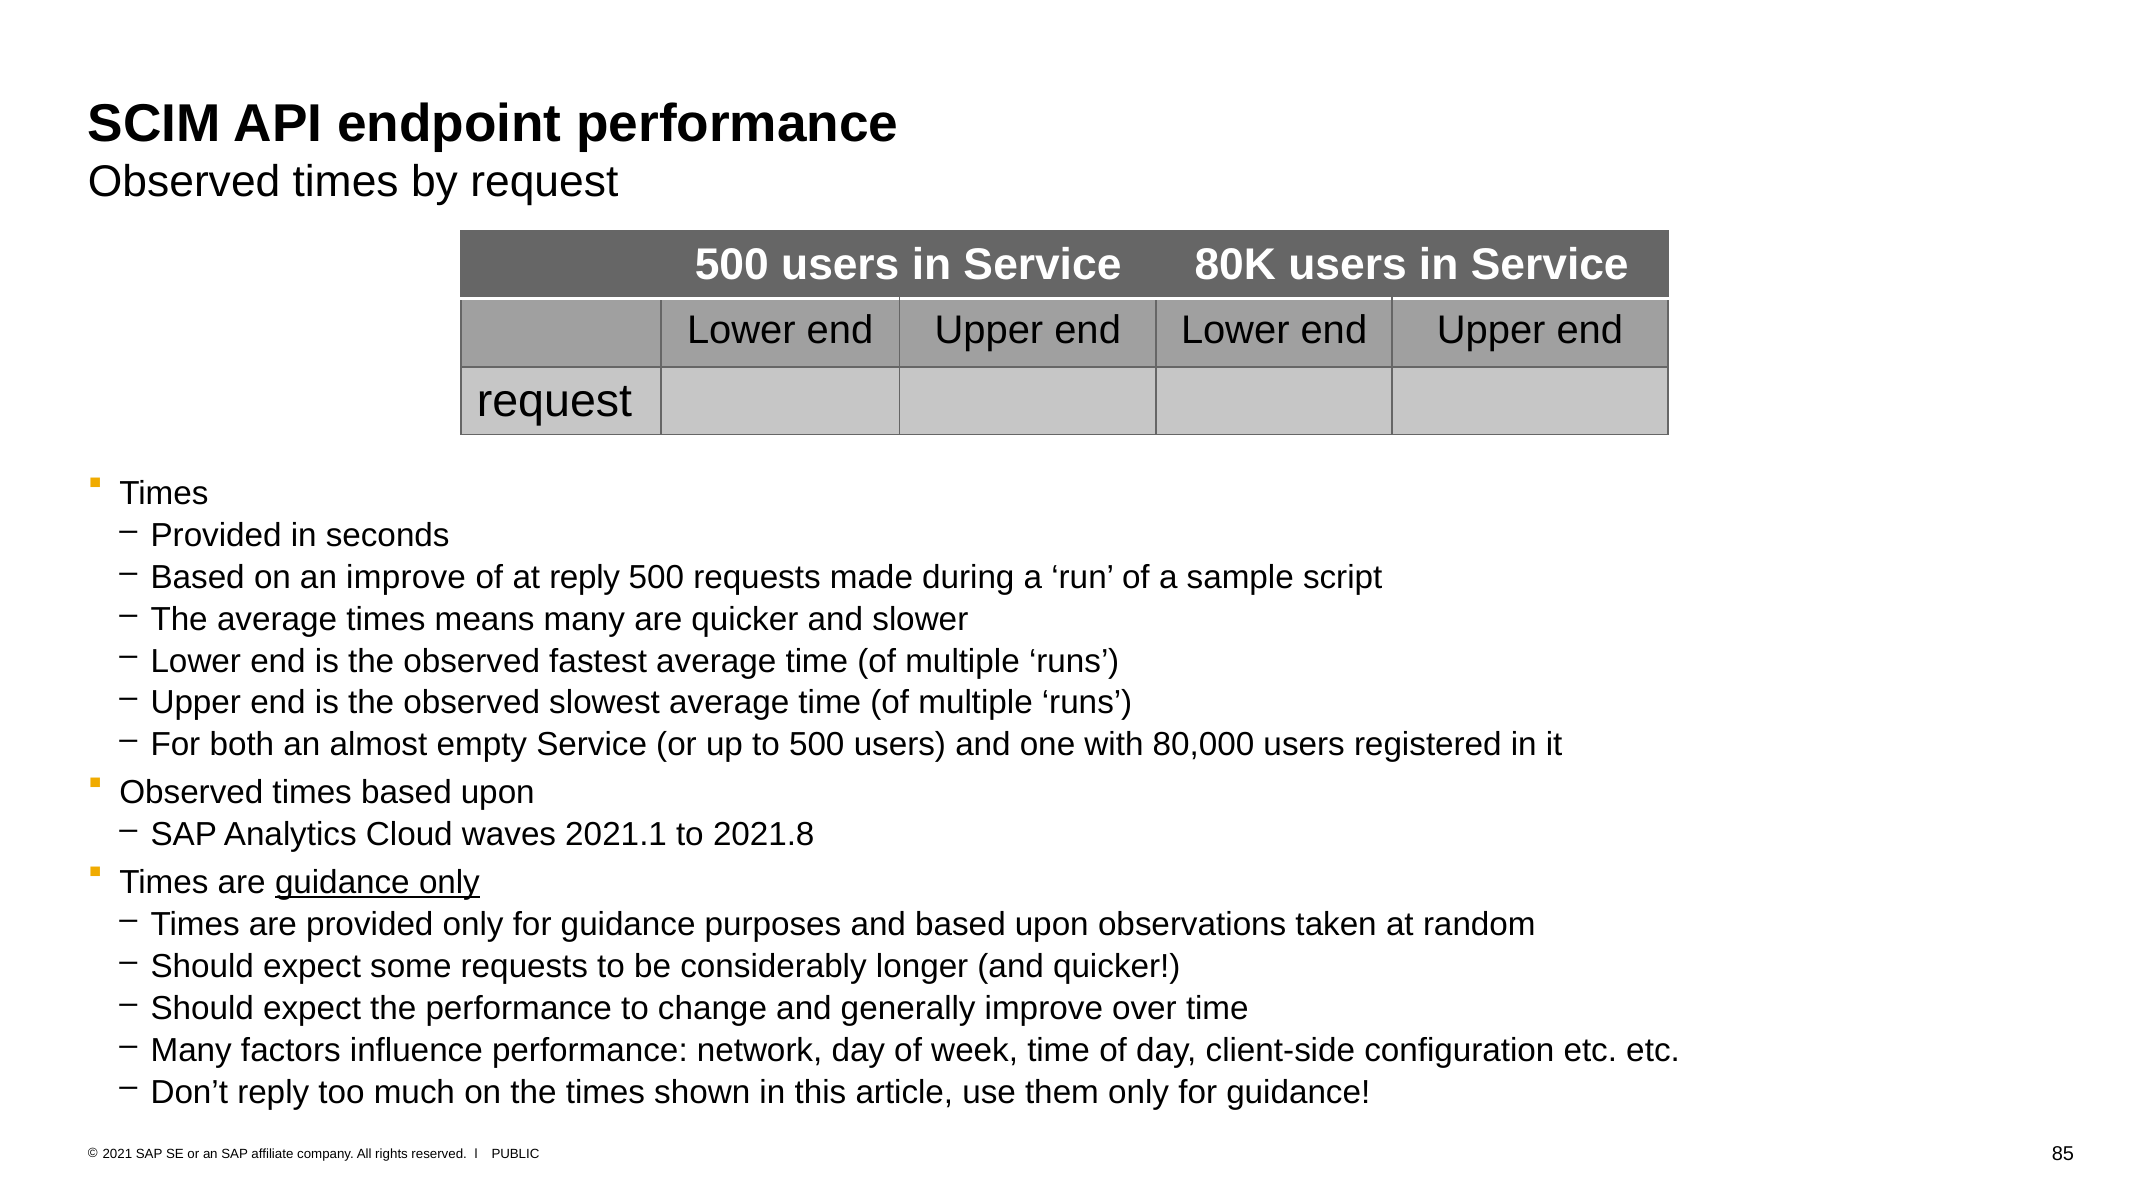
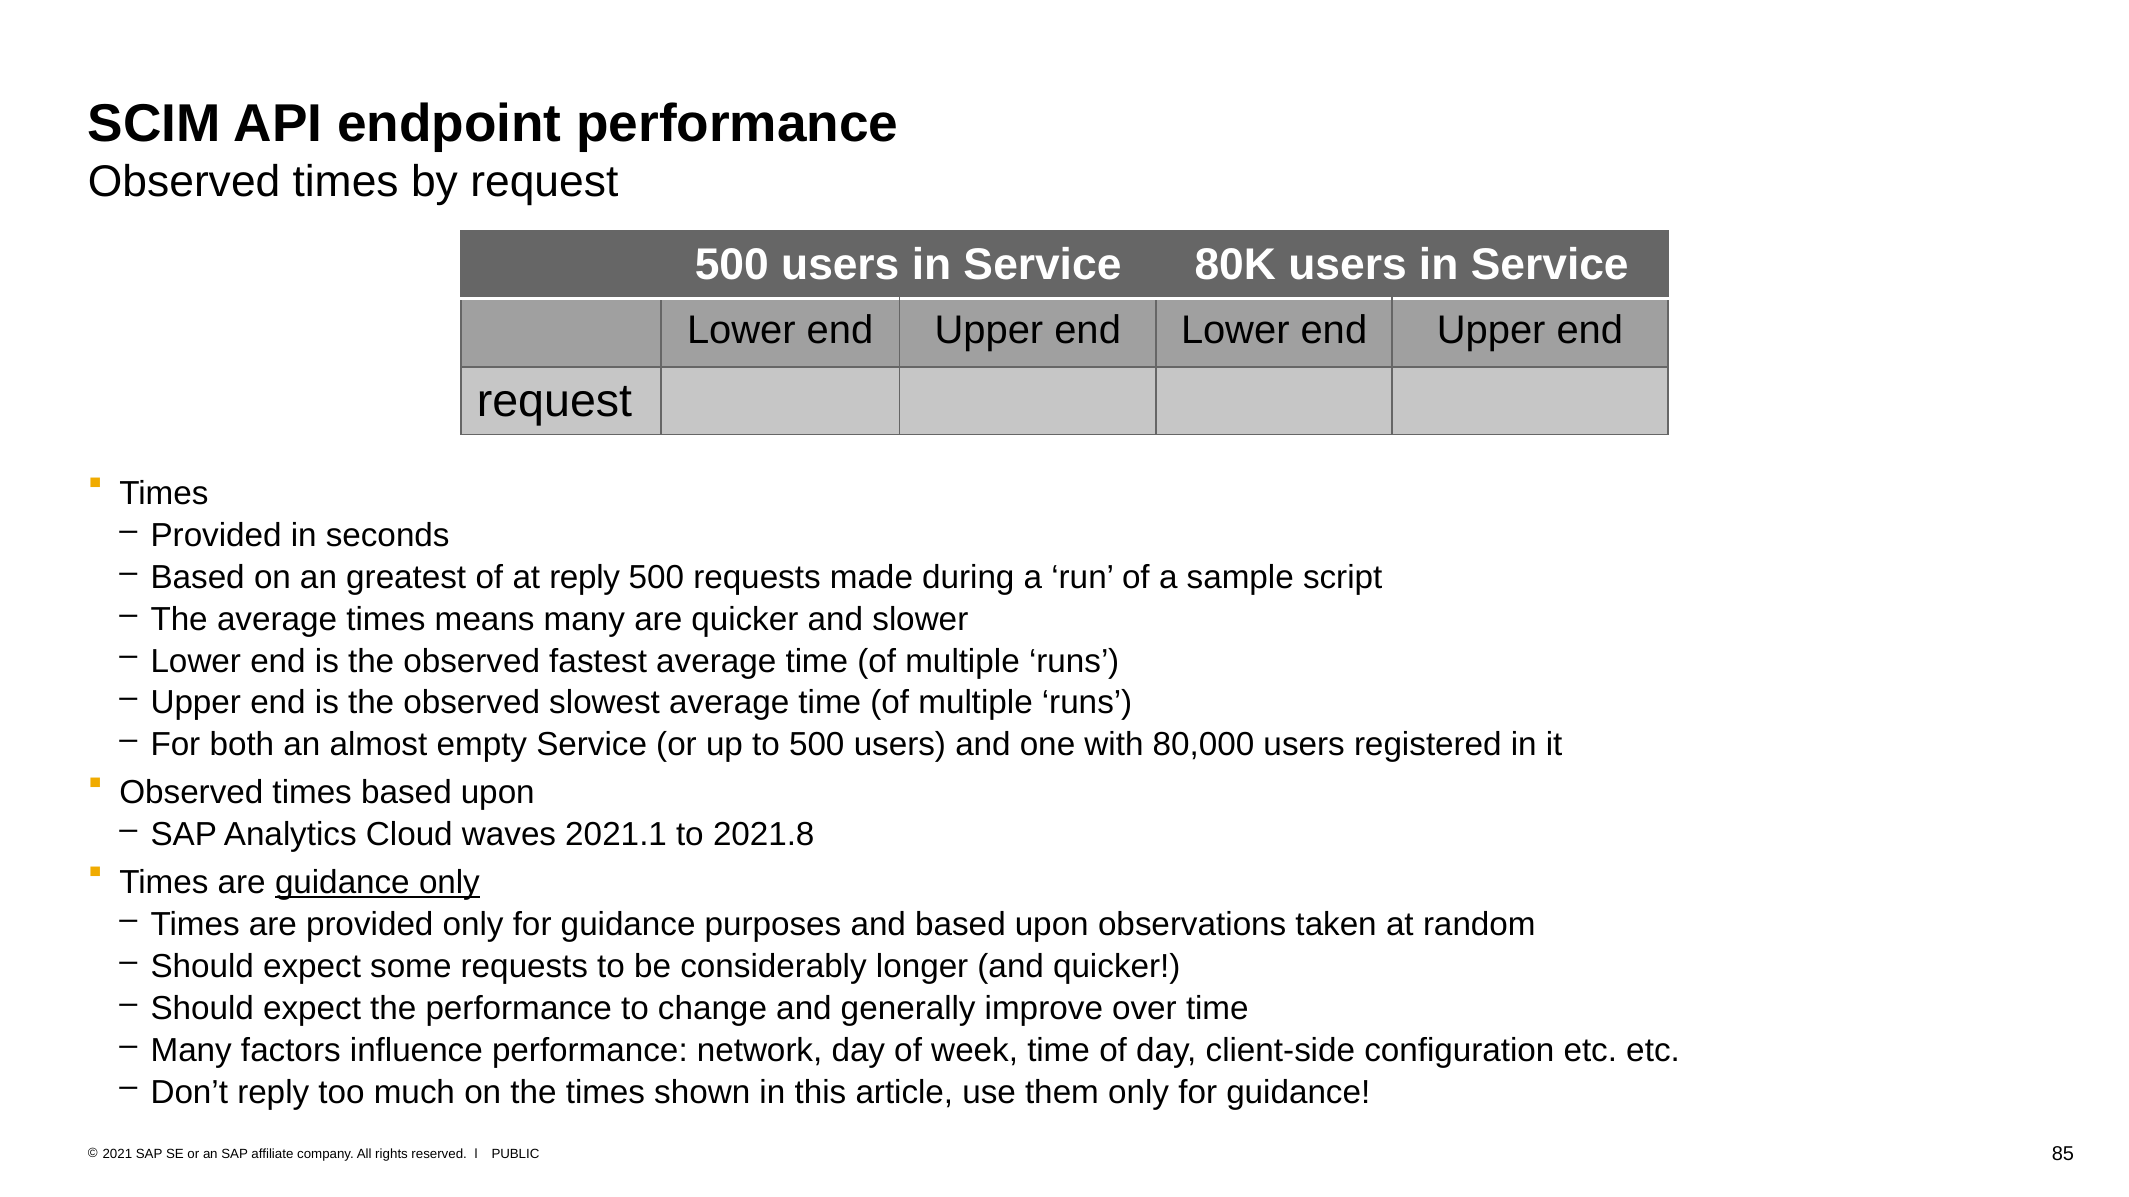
an improve: improve -> greatest (406, 577)
